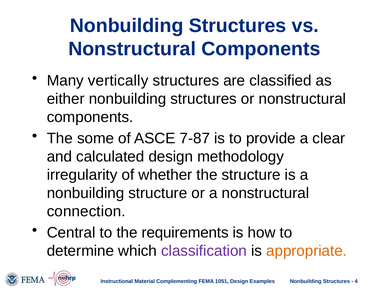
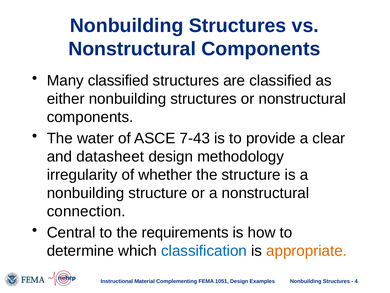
Many vertically: vertically -> classified (118, 81)
some: some -> water (96, 138)
7-87: 7-87 -> 7-43 (195, 138)
calculated: calculated -> datasheet (110, 156)
classification colour: purple -> blue (204, 251)
